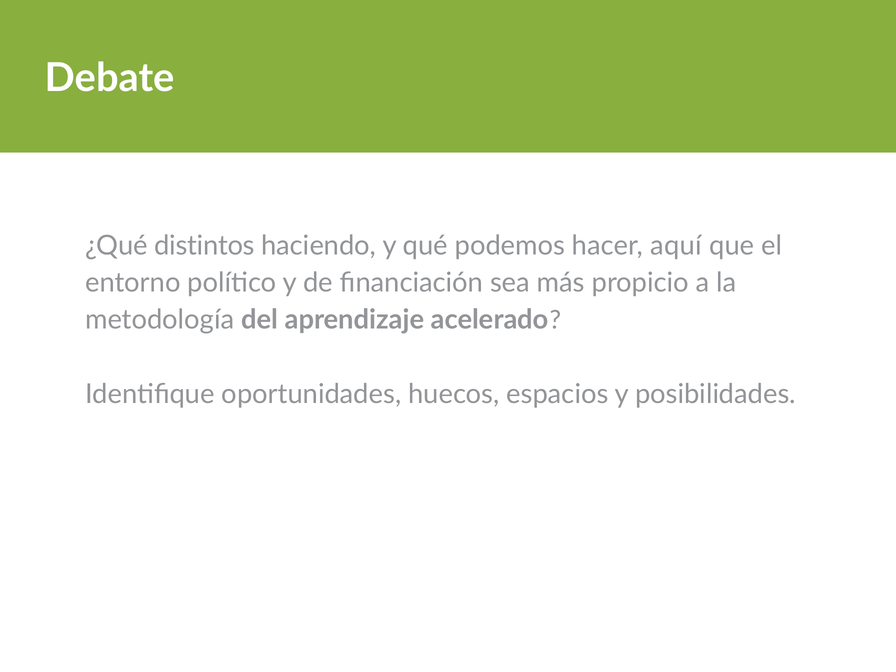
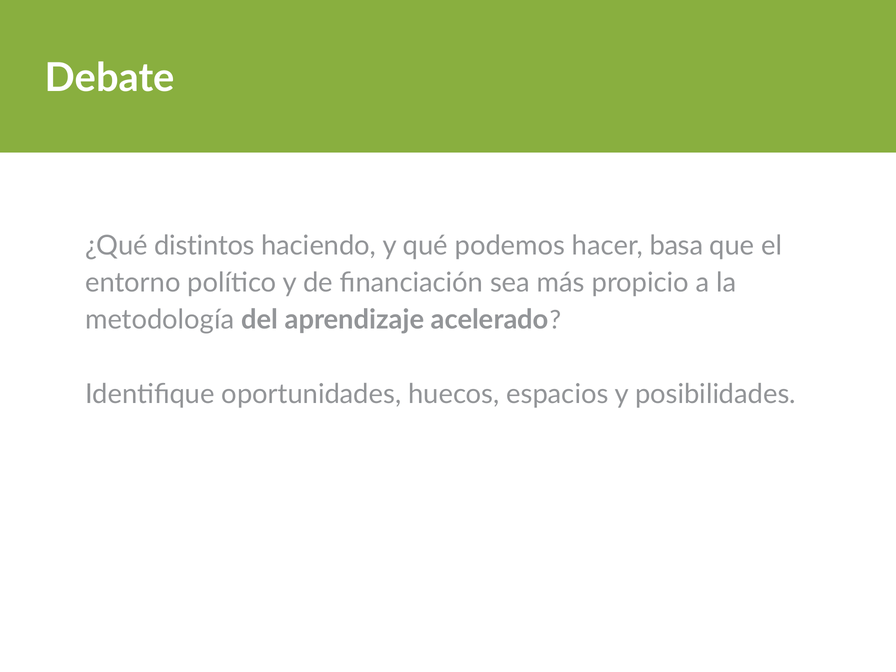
aquí: aquí -> basa (676, 246)
